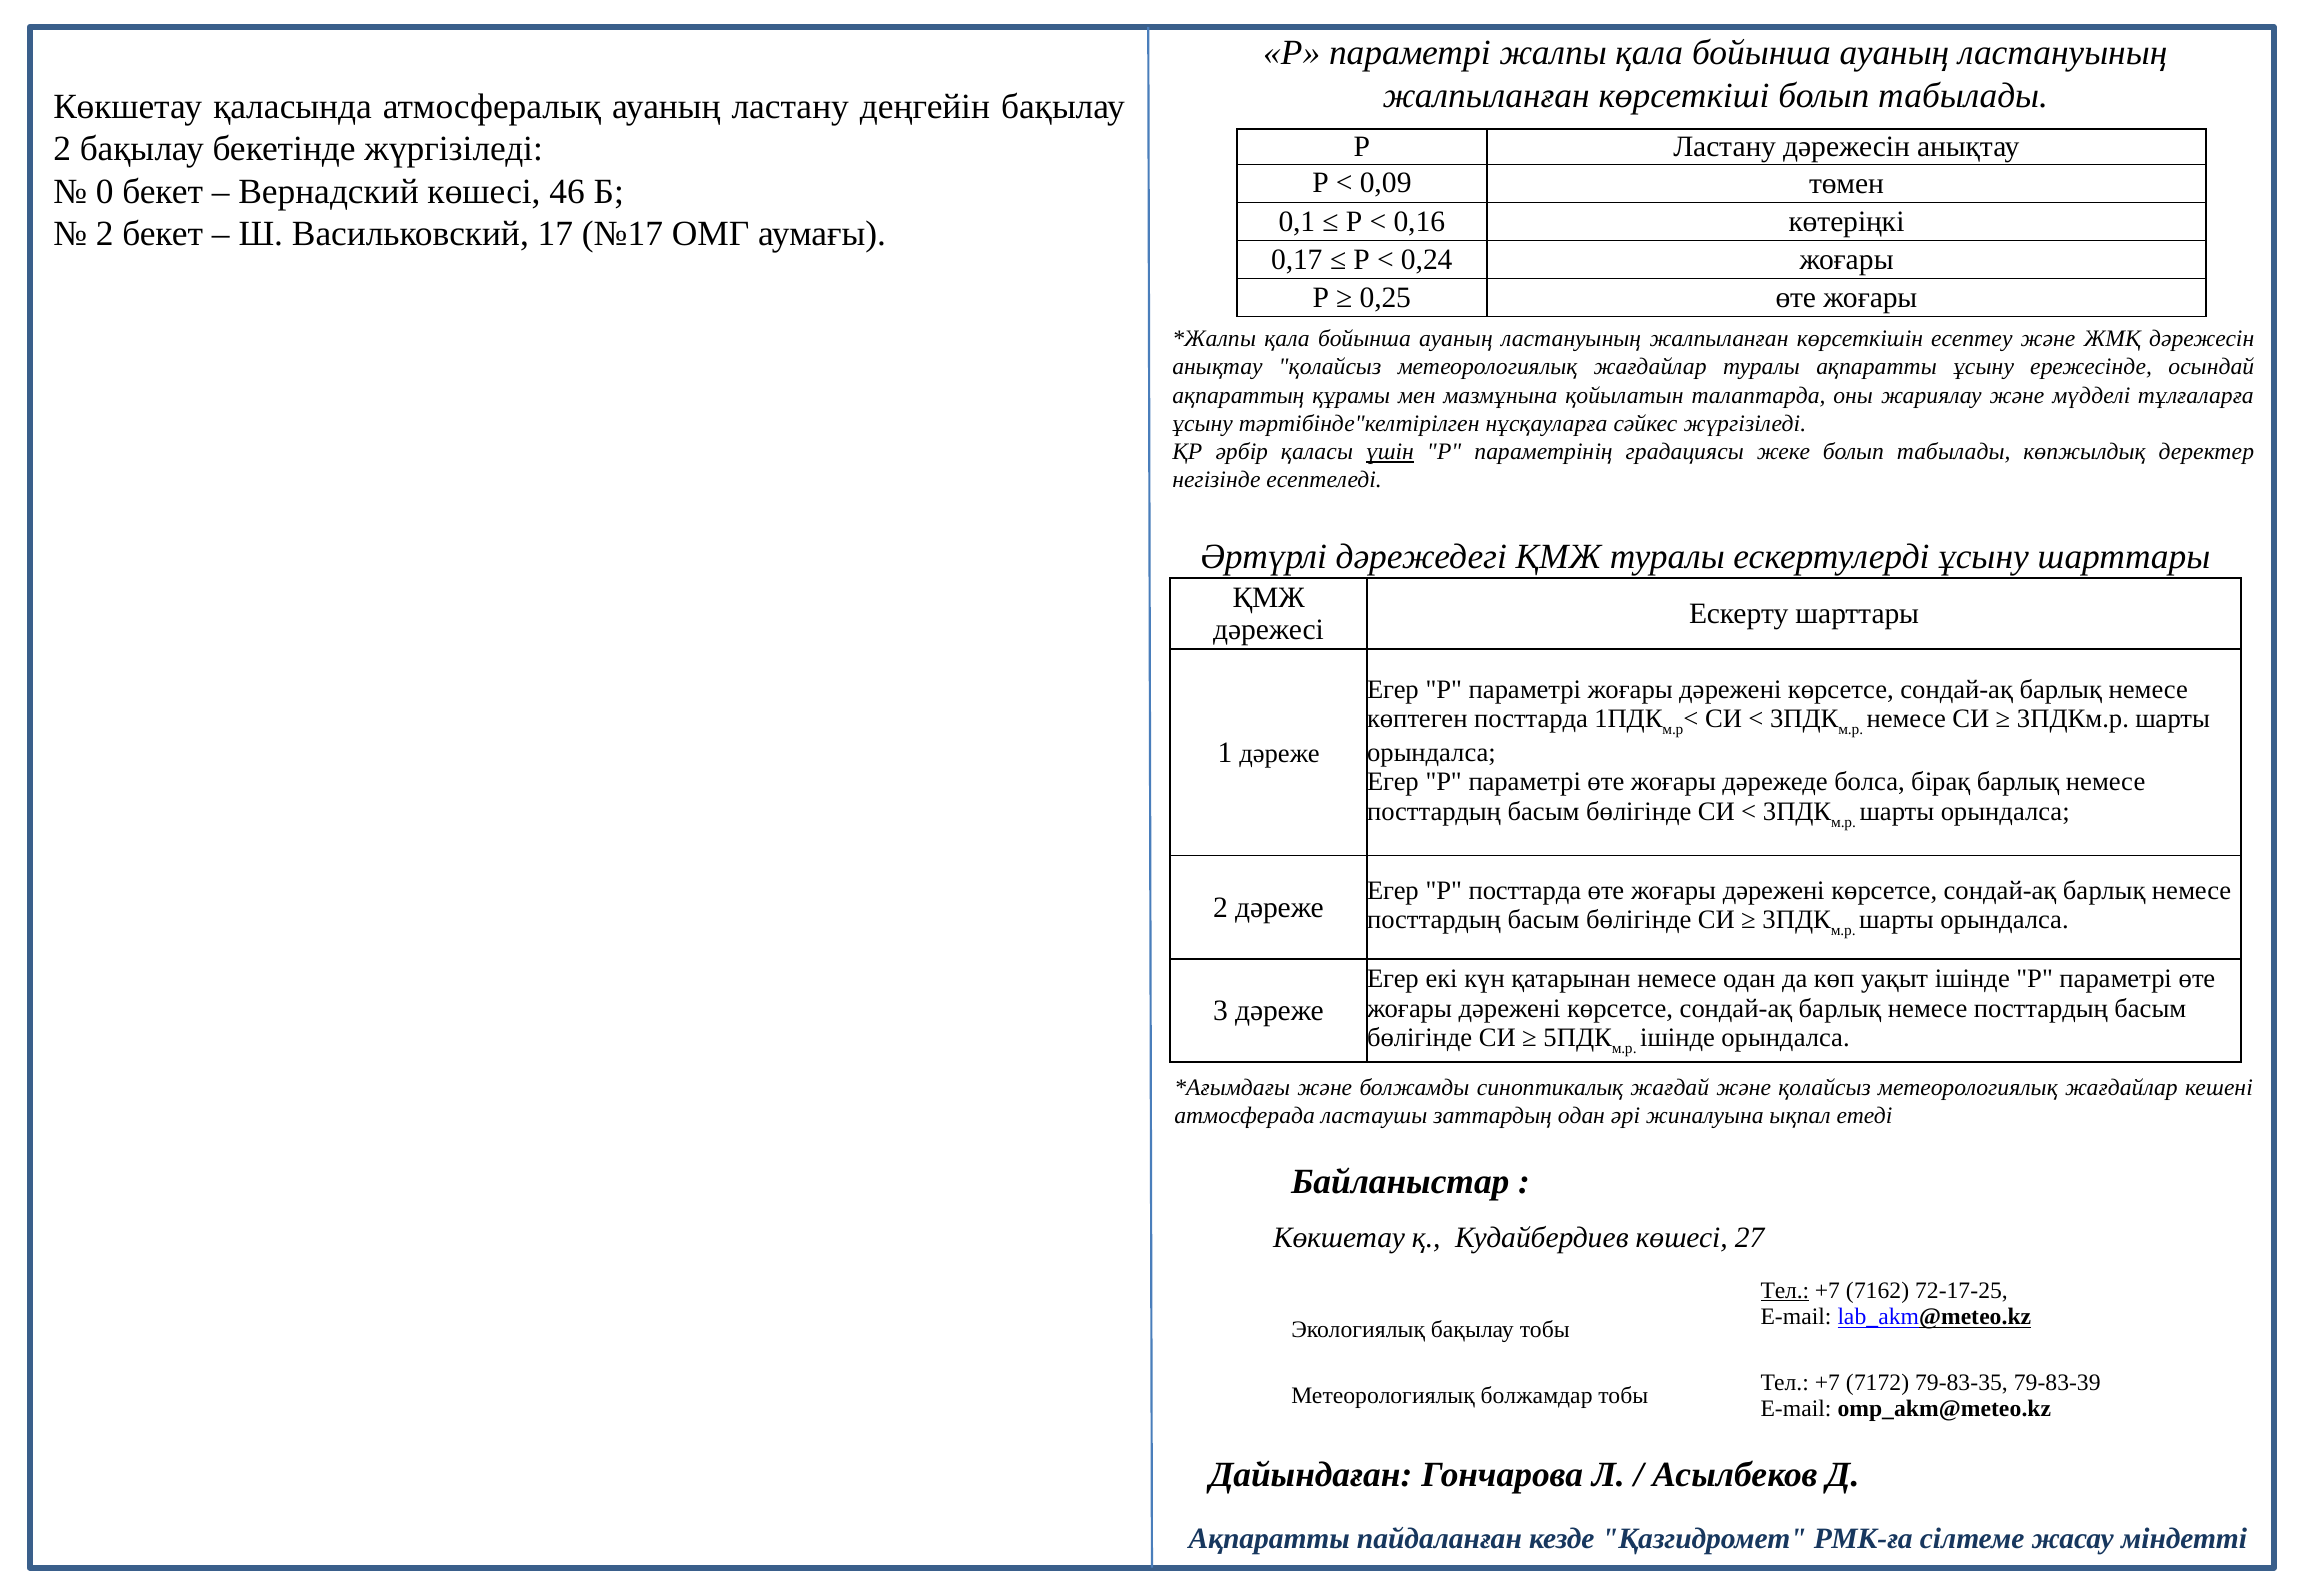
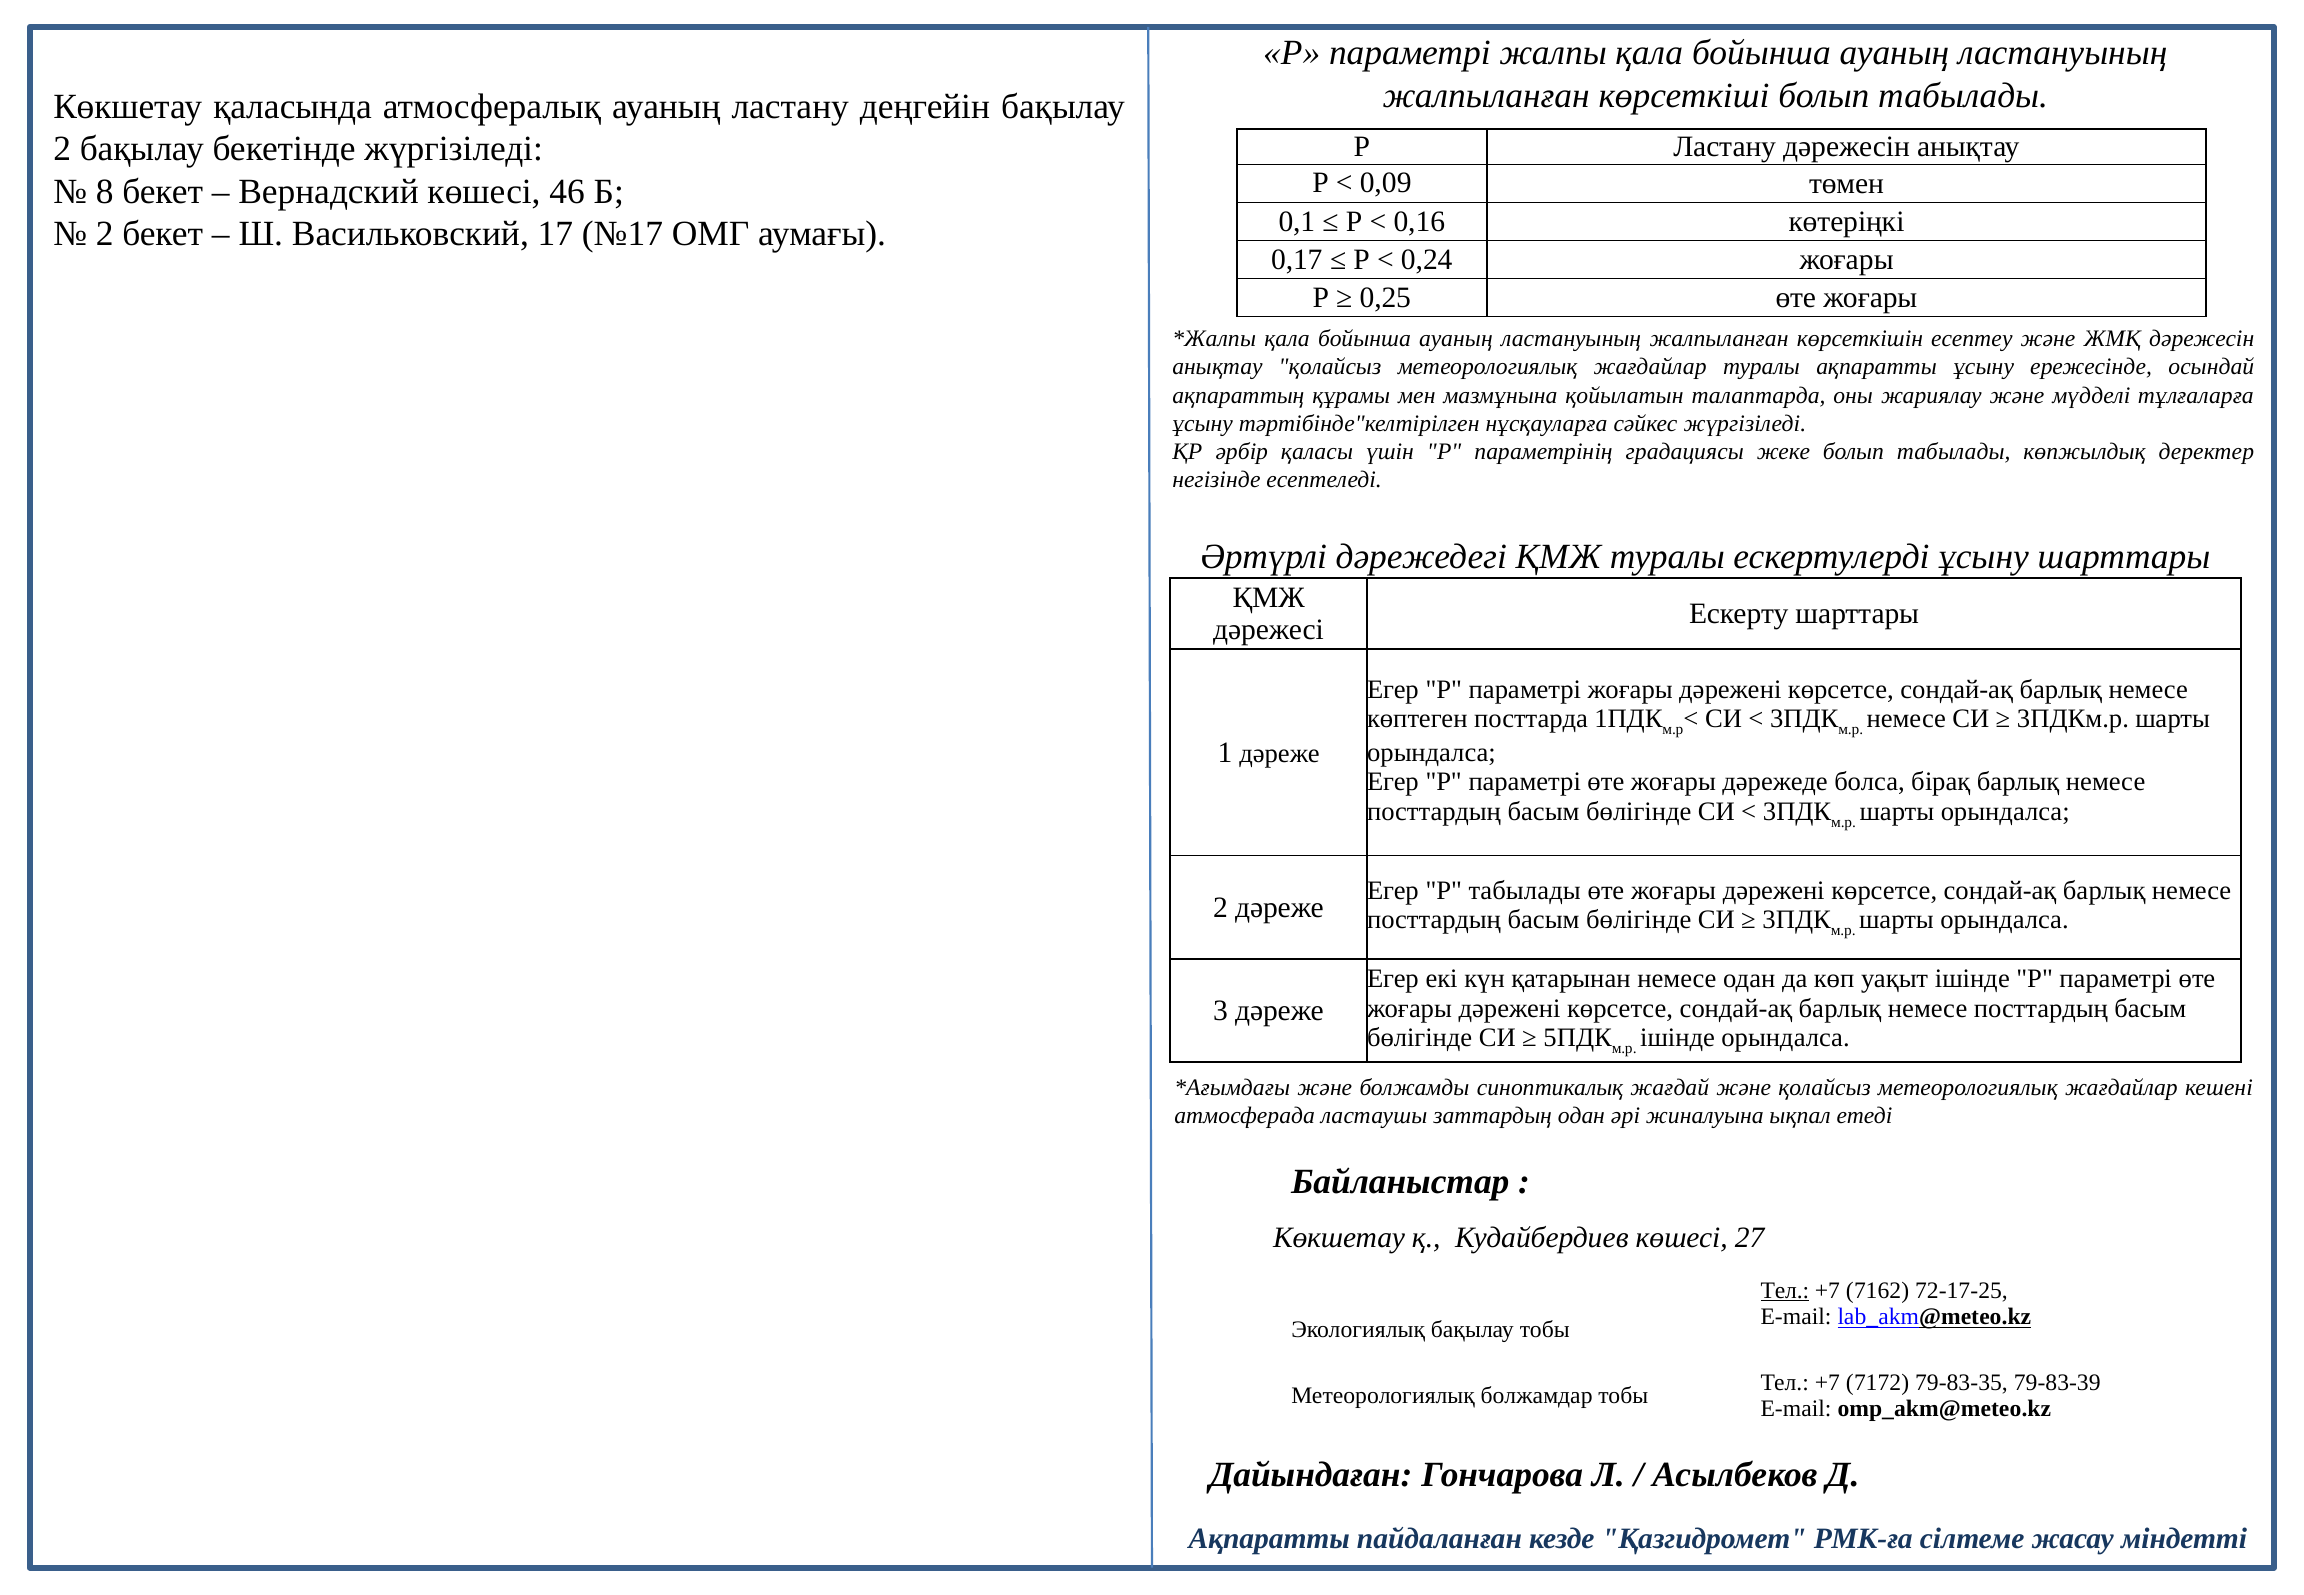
0: 0 -> 8 (105, 192)
үшін underline: present -> none (1390, 452)
Р посттарда: посттарда -> табылады (1525, 891)
